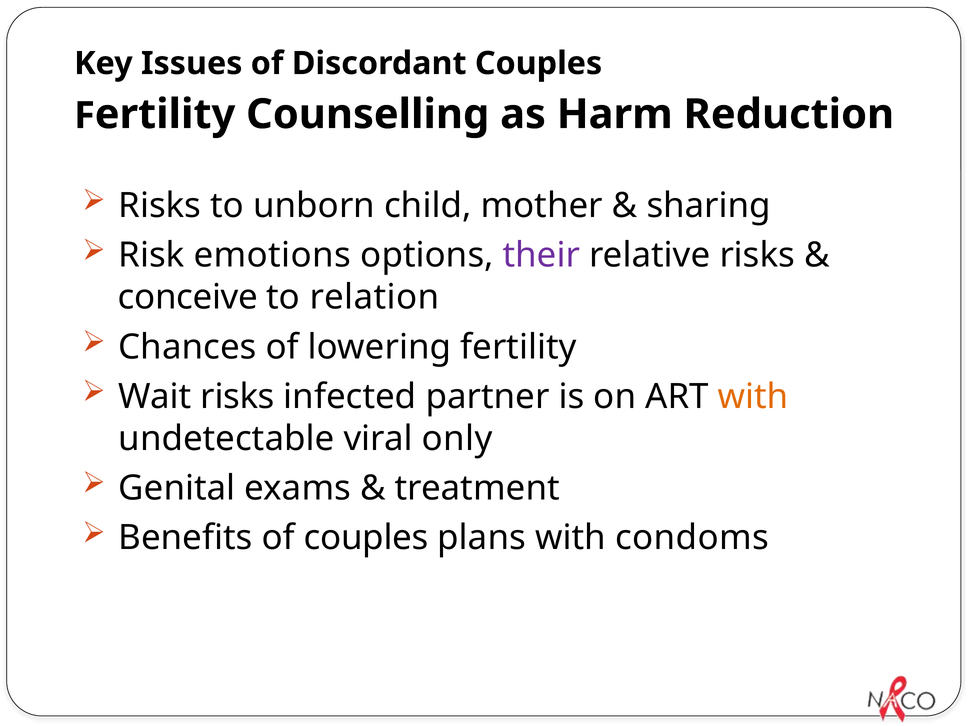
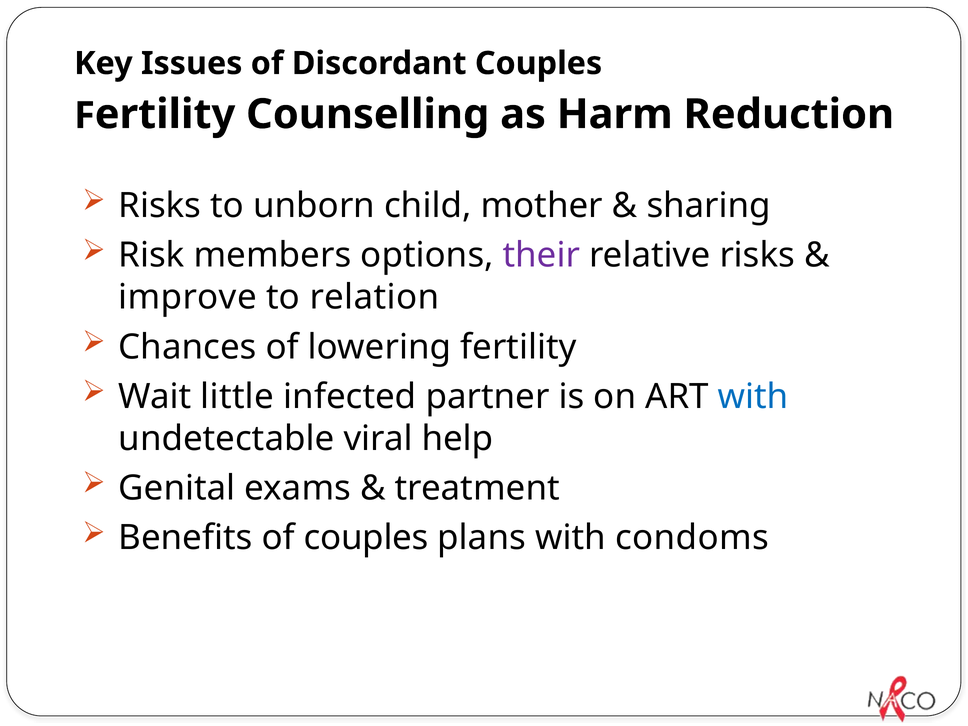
emotions: emotions -> members (272, 255)
conceive: conceive -> improve (188, 297)
Wait risks: risks -> little (237, 397)
with colour: orange -> blue (753, 397)
only: only -> help (457, 439)
